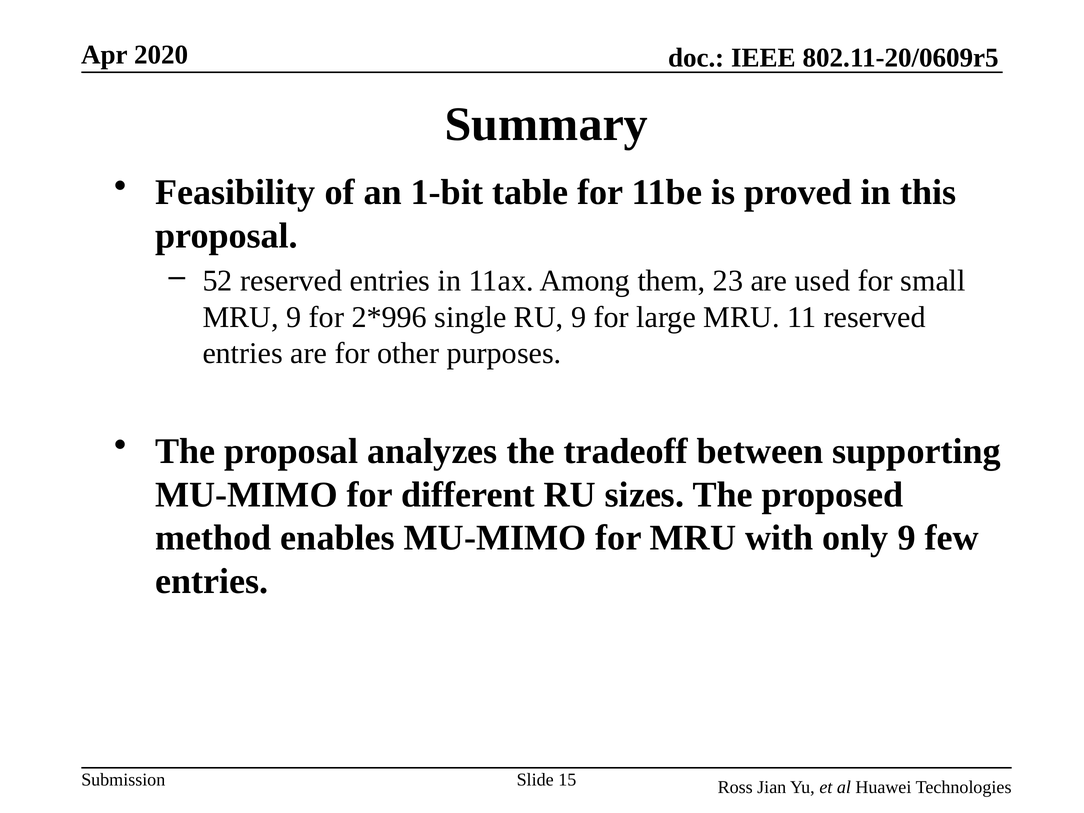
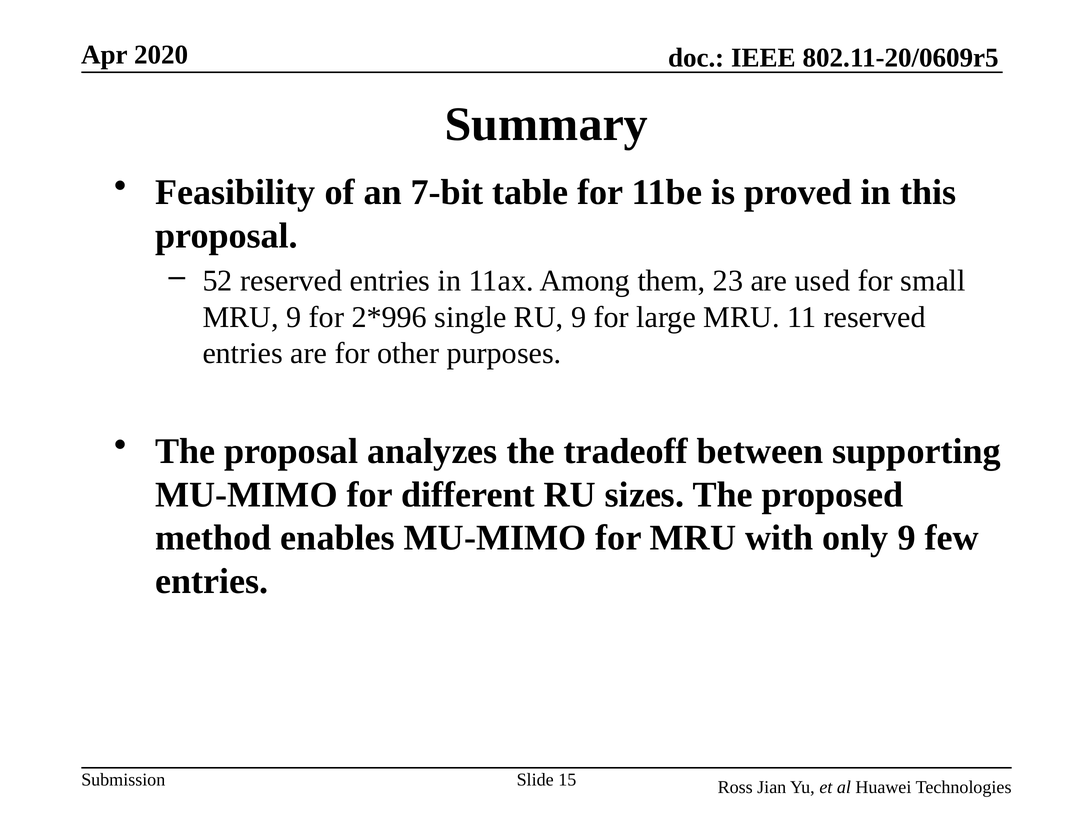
1-bit: 1-bit -> 7-bit (447, 192)
